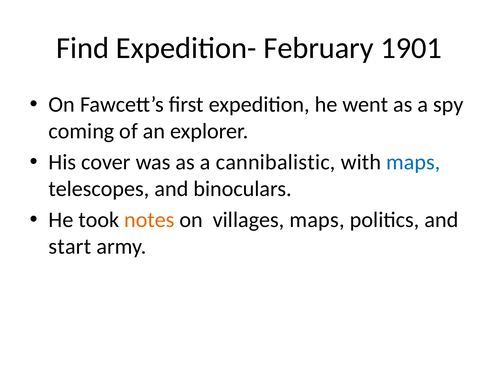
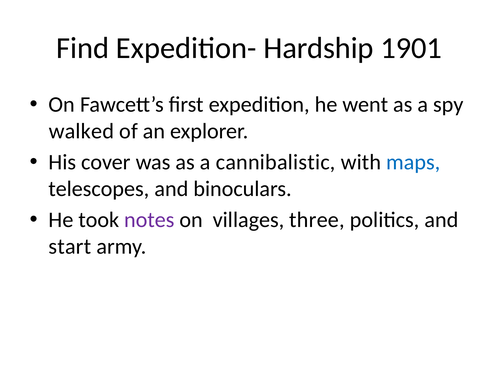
February: February -> Hardship (319, 48)
coming: coming -> walked (81, 131)
notes colour: orange -> purple (149, 220)
villages maps: maps -> three (317, 220)
